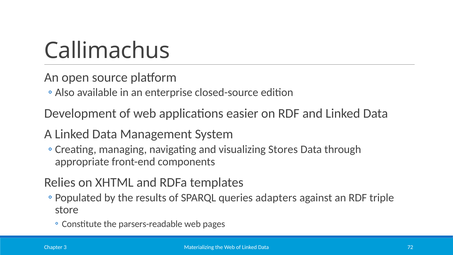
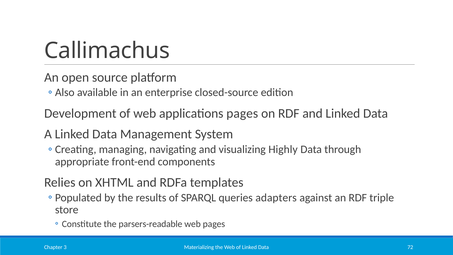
applications easier: easier -> pages (242, 113)
Stores: Stores -> Highly (283, 149)
